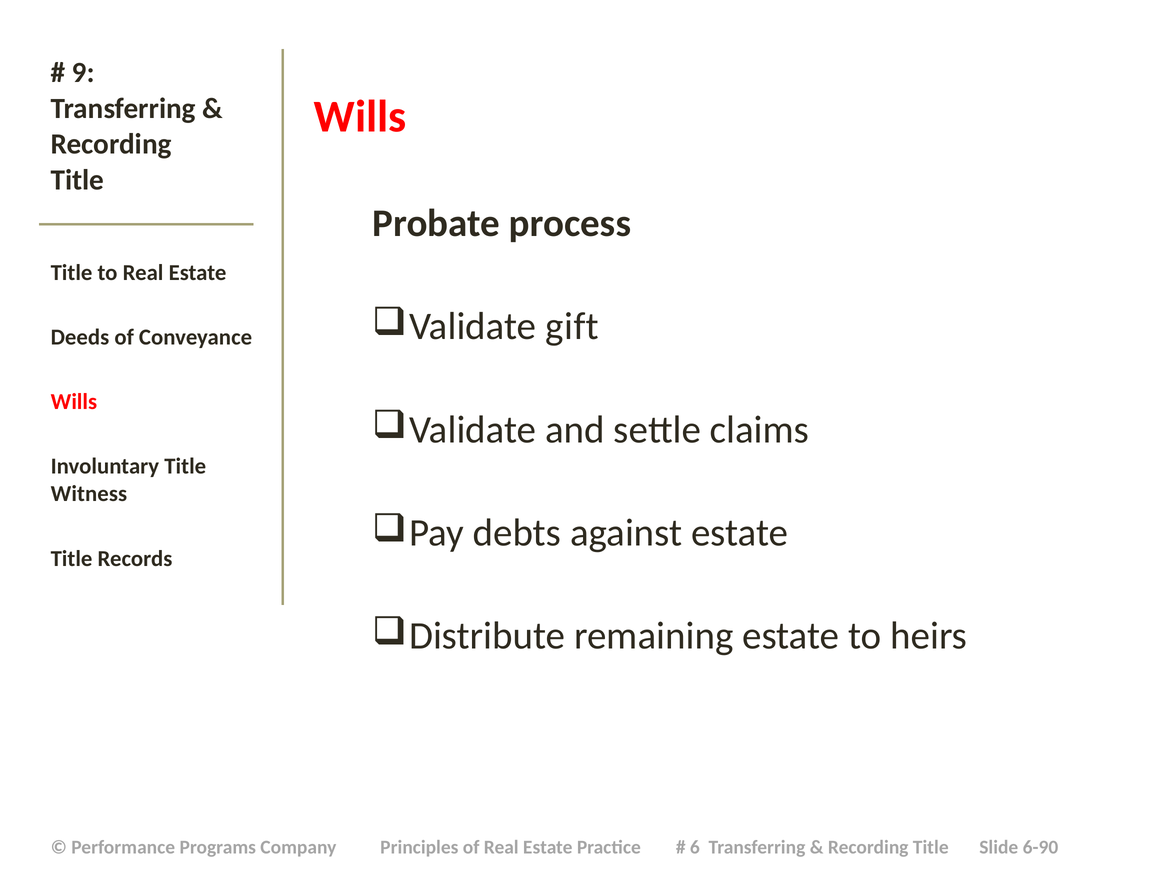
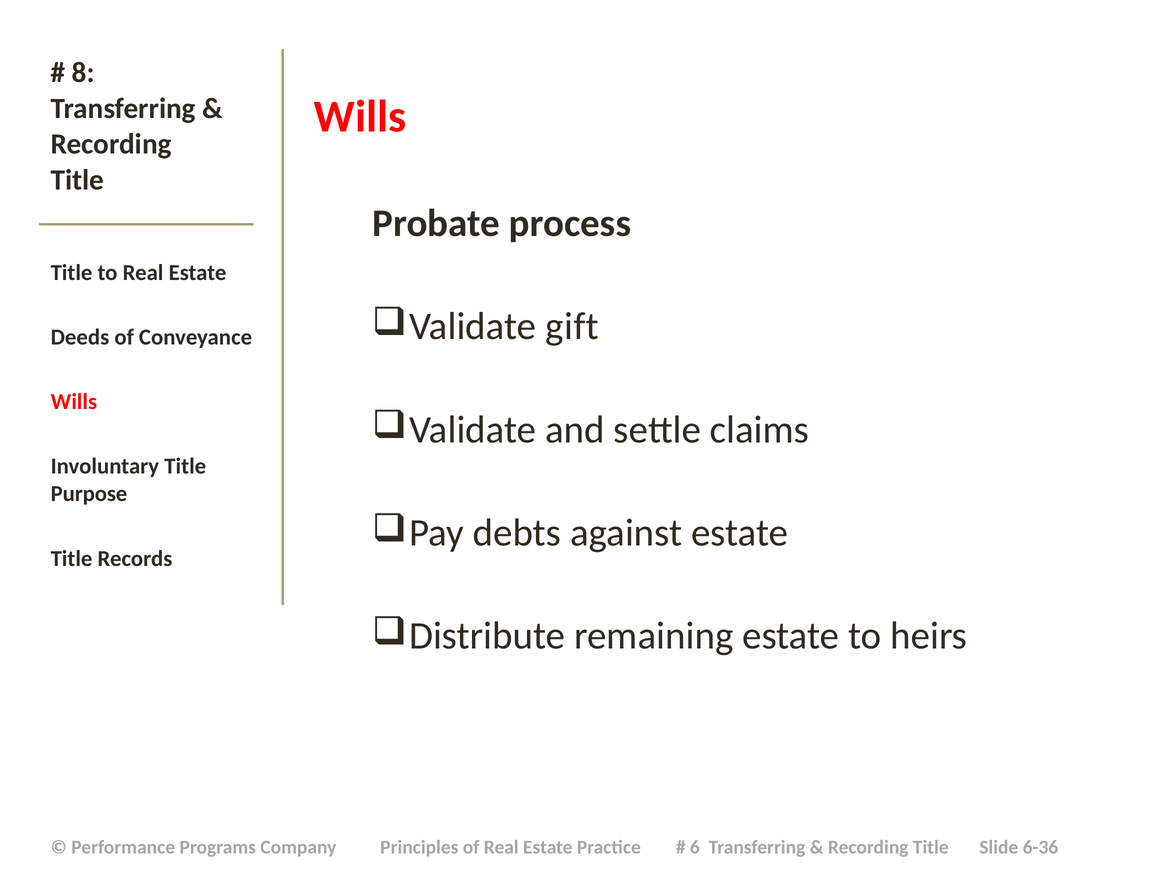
9: 9 -> 8 (83, 73)
Witness: Witness -> Purpose (89, 494)
6-90: 6-90 -> 6-36 (1040, 847)
